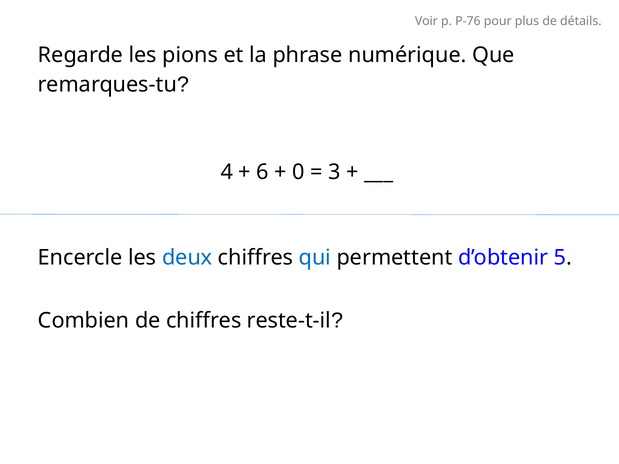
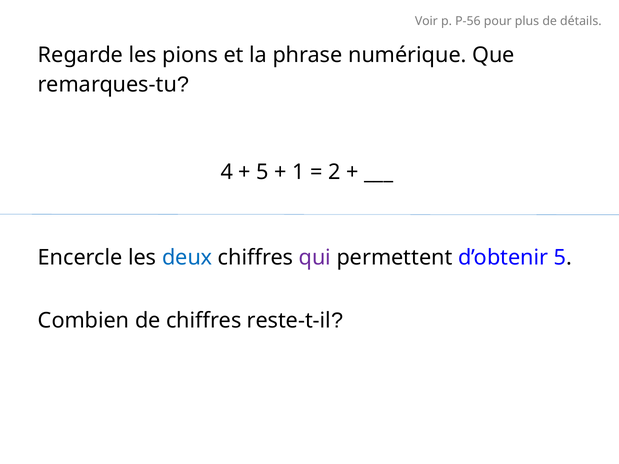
P-76: P-76 -> P-56 (468, 21)
6: 6 -> 5 (263, 172)
0: 0 -> 1 (299, 172)
3: 3 -> 2 (335, 172)
qui colour: blue -> purple (315, 258)
